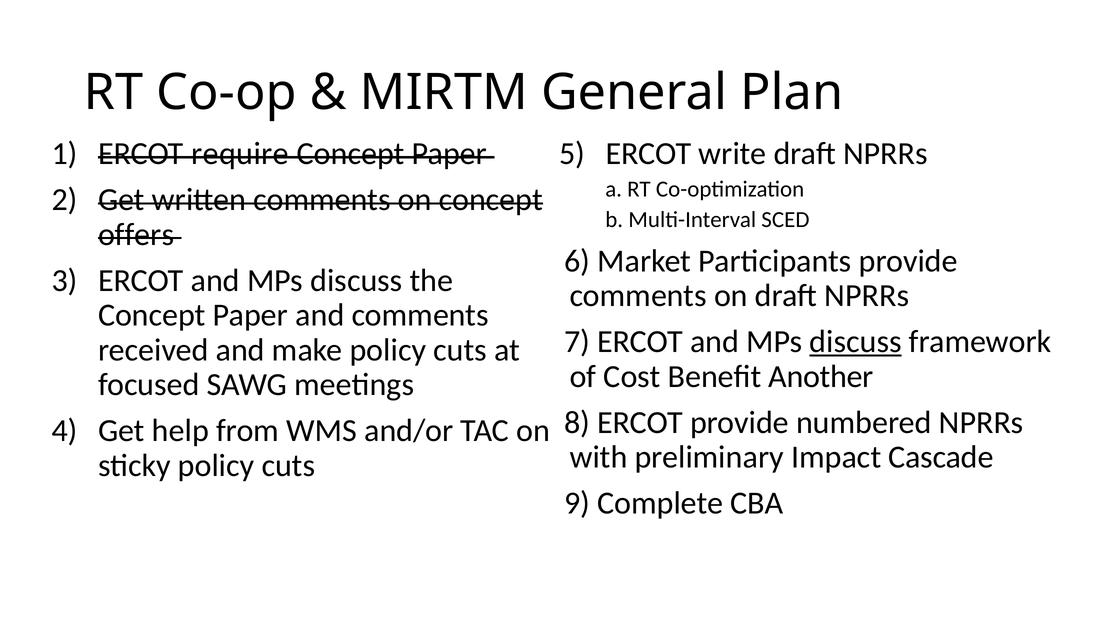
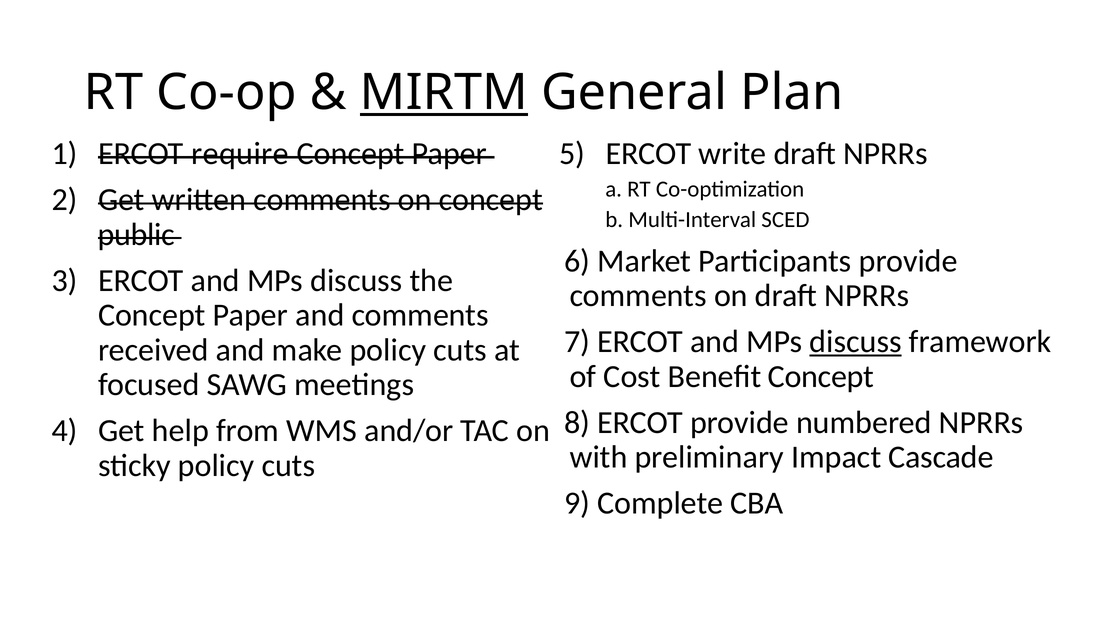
MIRTM underline: none -> present (444, 92)
offers: offers -> public (136, 234)
Benefit Another: Another -> Concept (821, 376)
